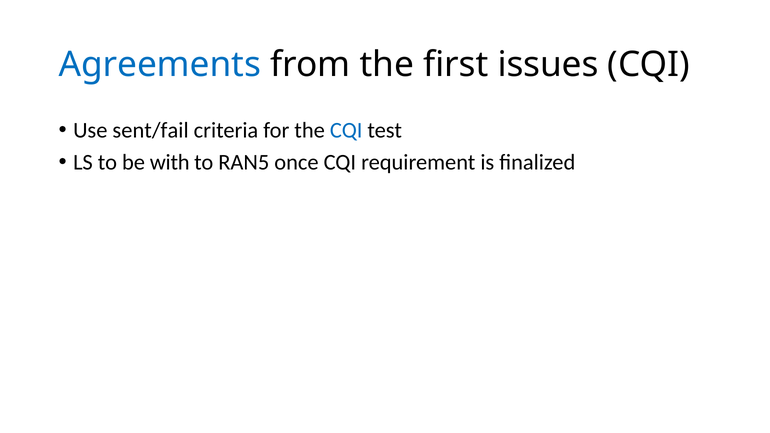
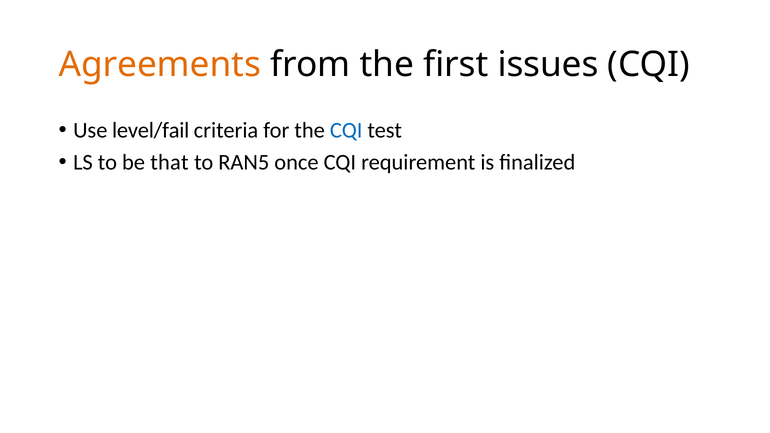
Agreements colour: blue -> orange (160, 65)
sent/fail: sent/fail -> level/fail (151, 130)
with: with -> that (169, 162)
